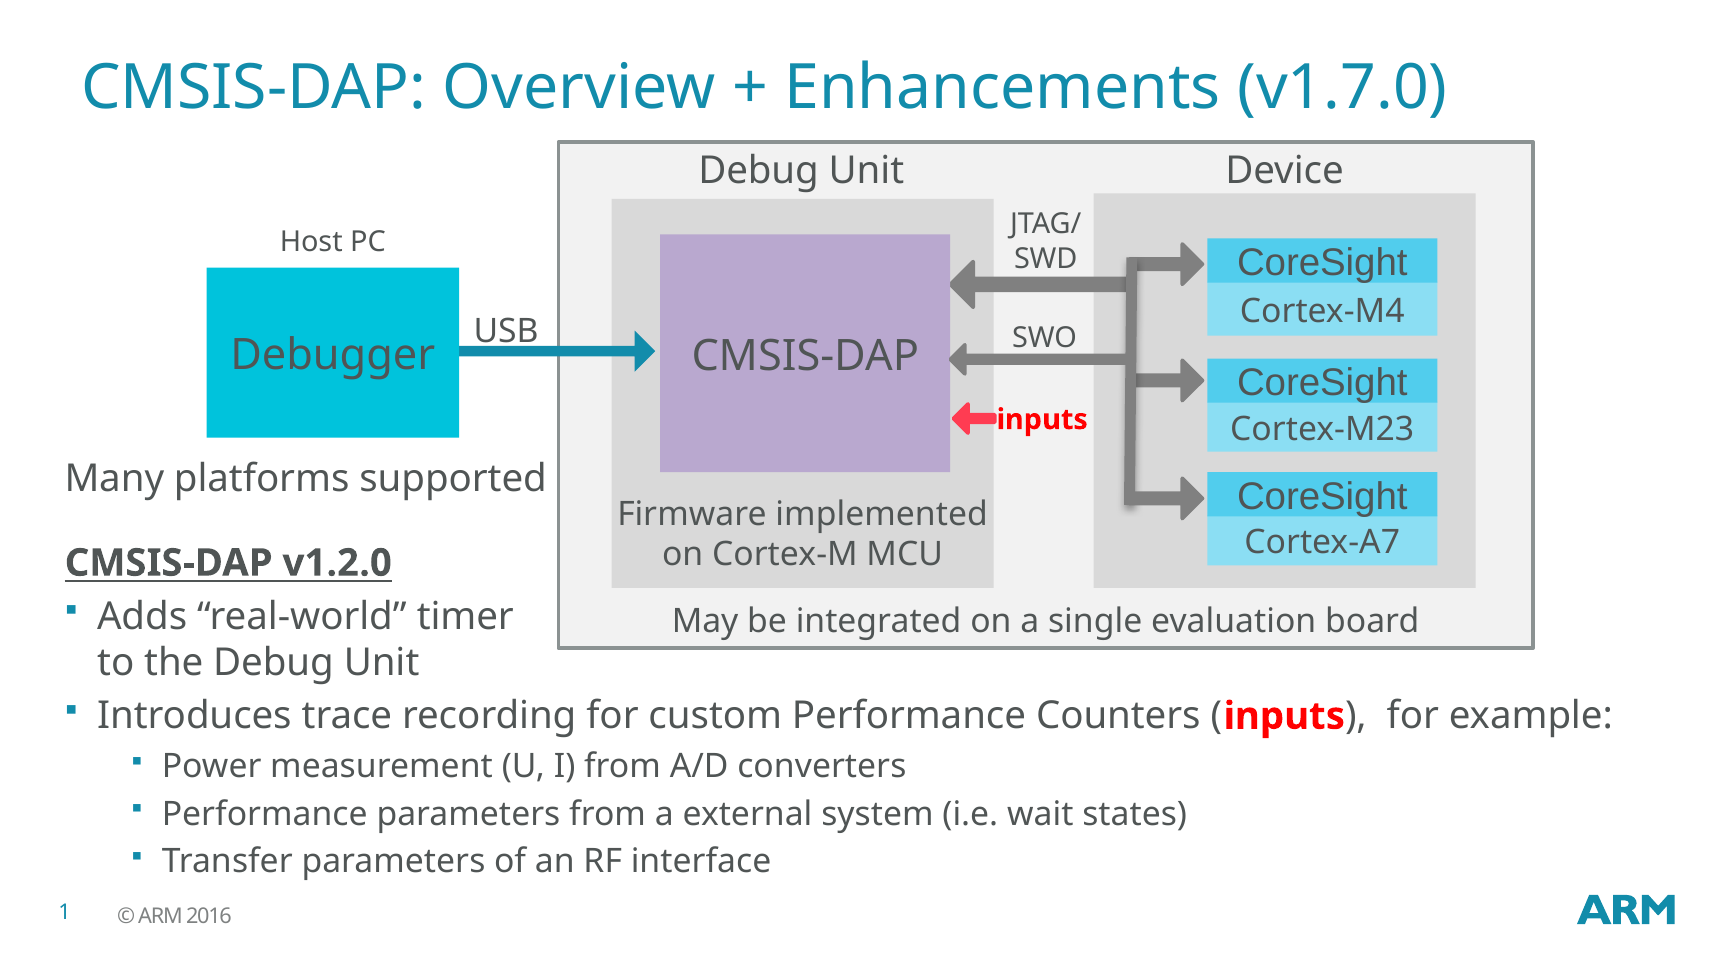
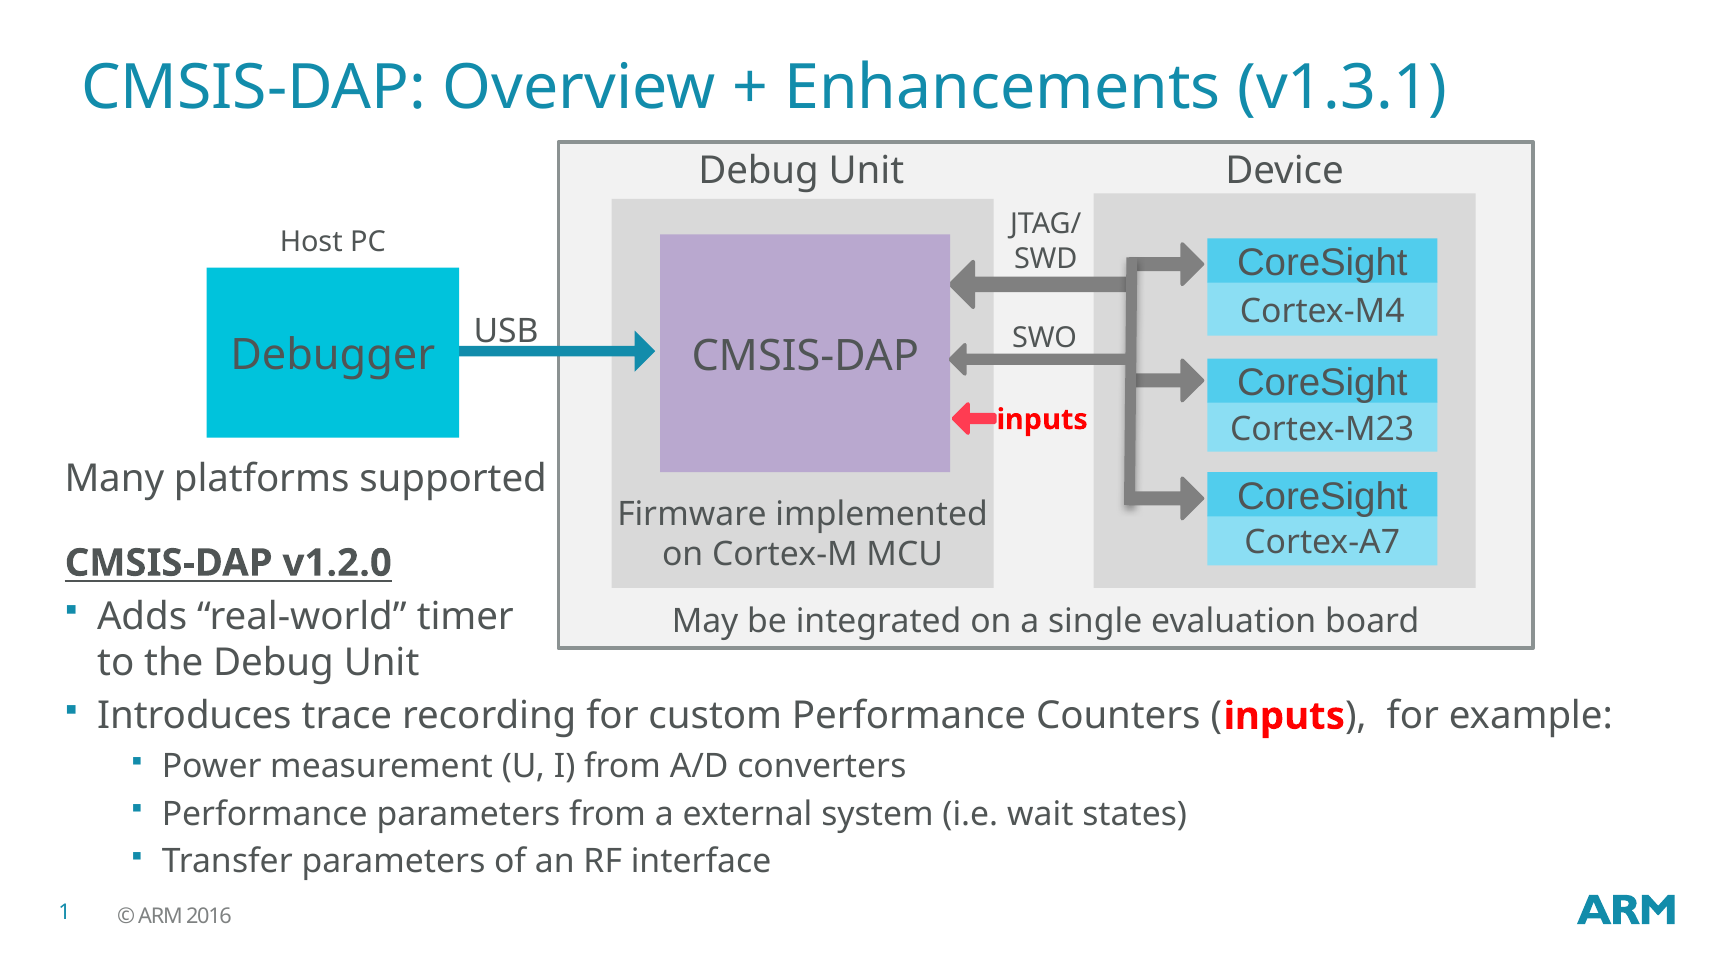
v1.7.0: v1.7.0 -> v1.3.1 (1342, 88)
